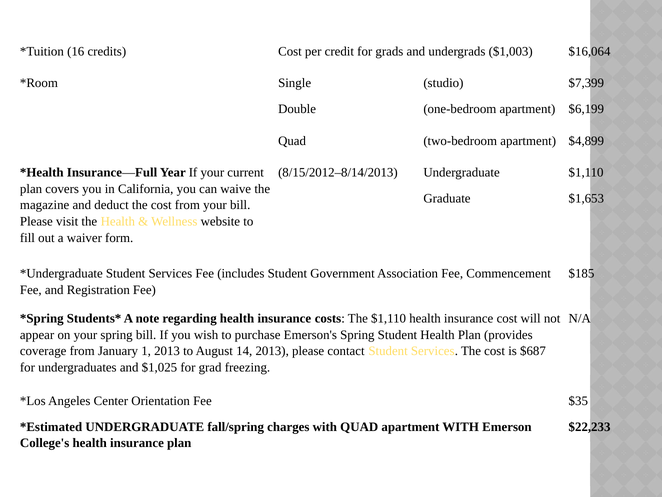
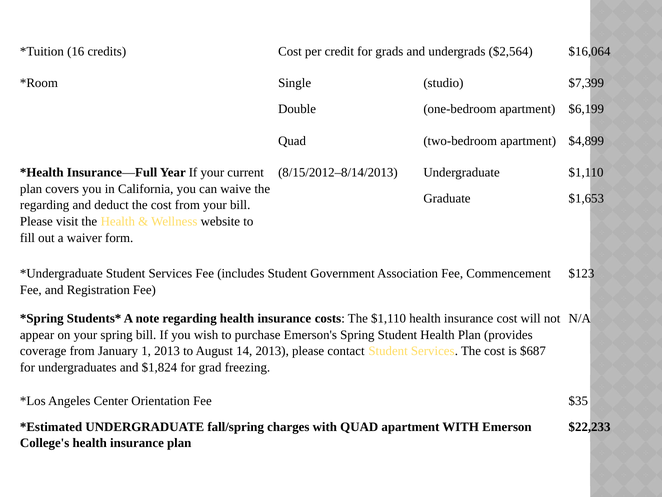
$1,003: $1,003 -> $2,564 (511, 51)
magazine: magazine -> regarding (45, 205)
$185: $185 -> $123 (581, 273)
$1,025: $1,025 -> $1,824 (159, 367)
